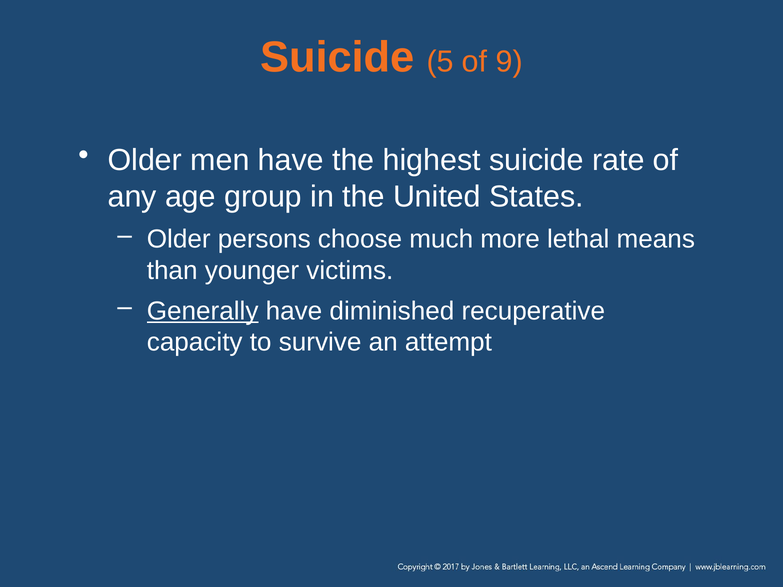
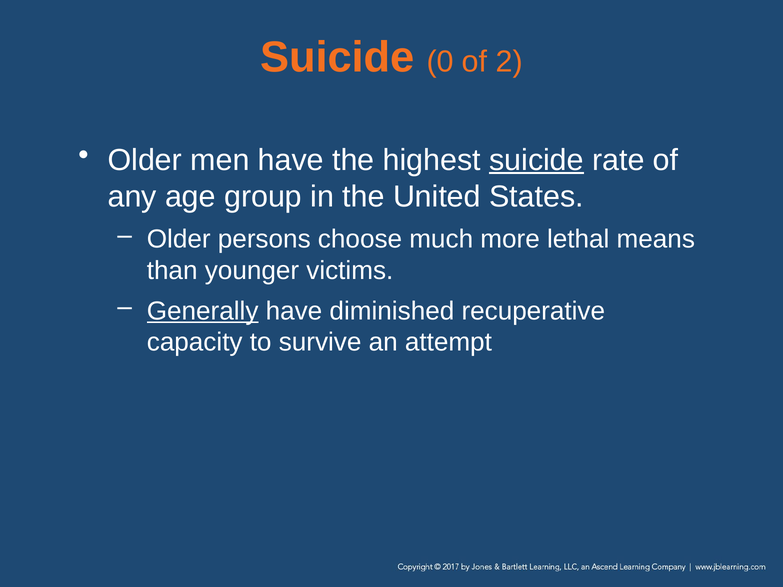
5: 5 -> 0 (440, 62)
9: 9 -> 2 (509, 62)
suicide underline: none -> present (537, 160)
